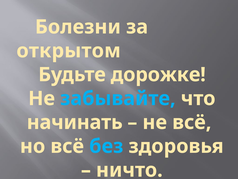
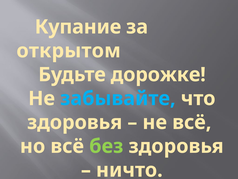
Болезни: Болезни -> Купание (78, 27)
начинать: начинать -> здоровья (75, 122)
без colour: light blue -> light green (106, 146)
